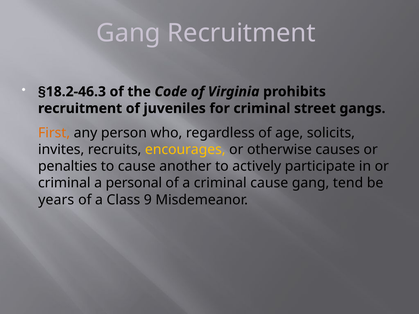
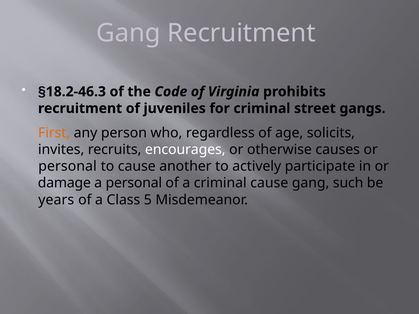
encourages colour: yellow -> white (185, 150)
penalties: penalties -> personal (68, 166)
criminal: criminal -> damage (64, 183)
tend: tend -> such (348, 183)
9: 9 -> 5 (148, 200)
